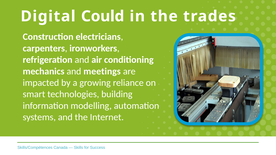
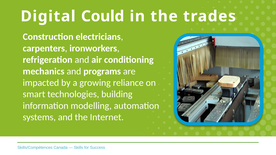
meetings: meetings -> programs (102, 71)
